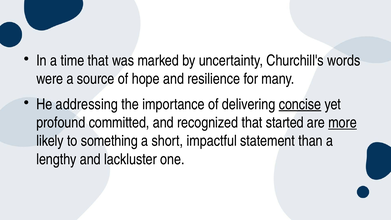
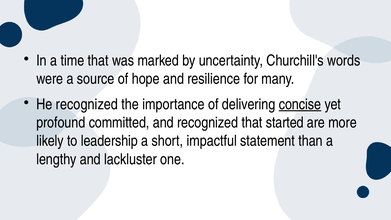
He addressing: addressing -> recognized (87, 104)
more underline: present -> none (343, 123)
something: something -> leadership (109, 141)
